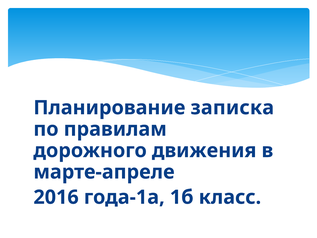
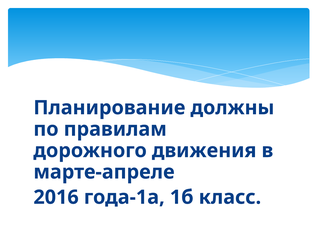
записка: записка -> дoлжны (232, 108)
